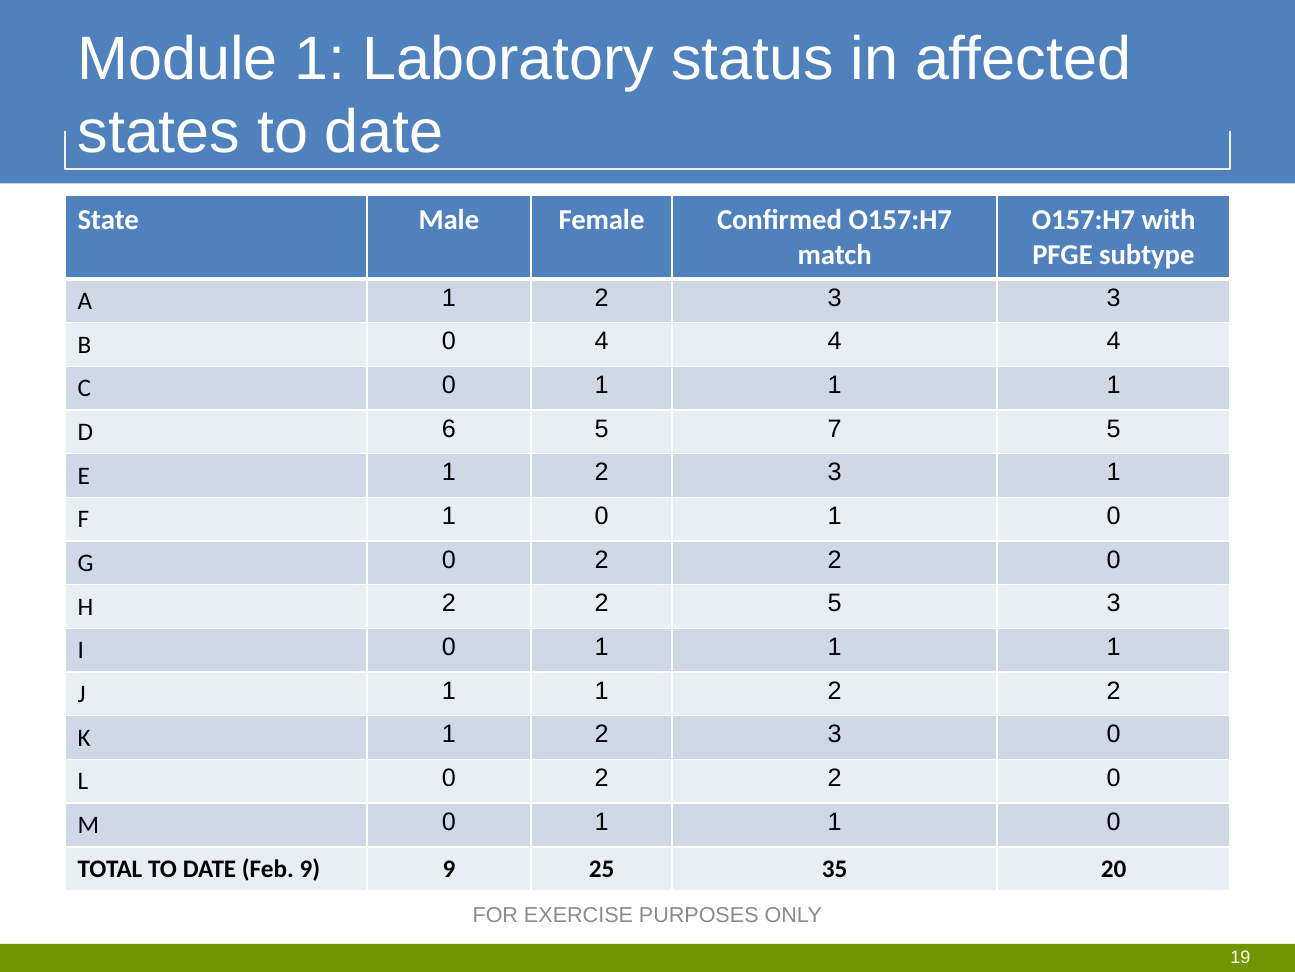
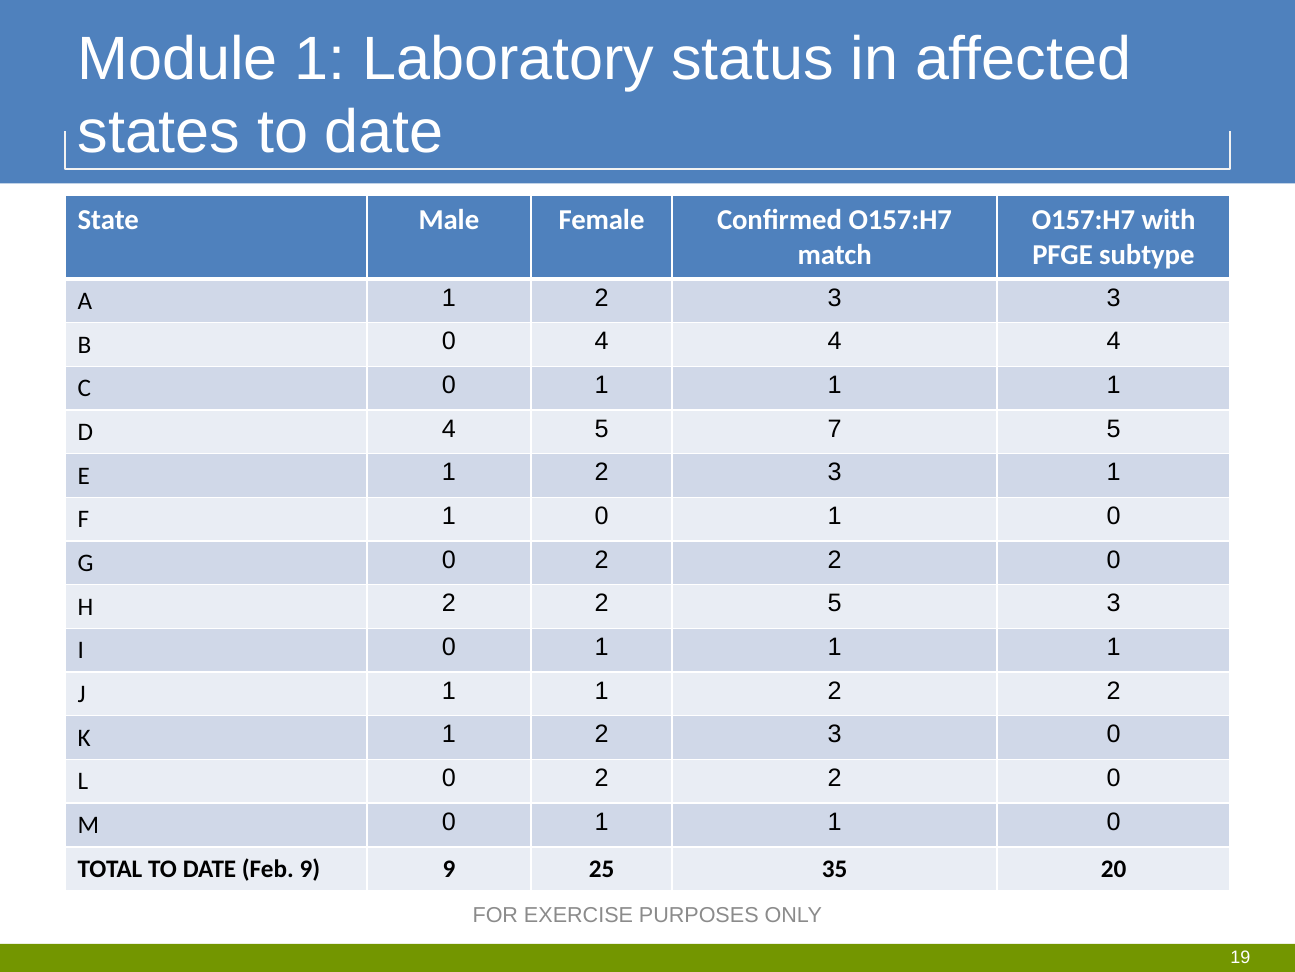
D 6: 6 -> 4 (449, 428)
